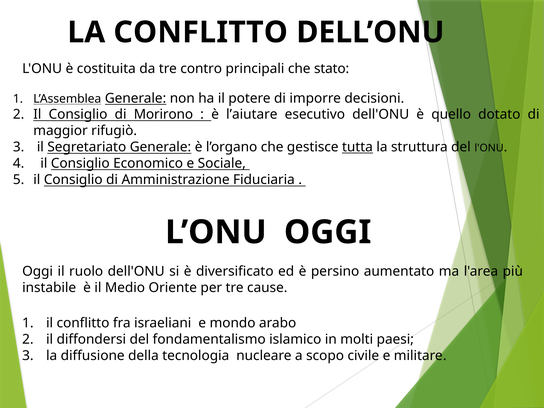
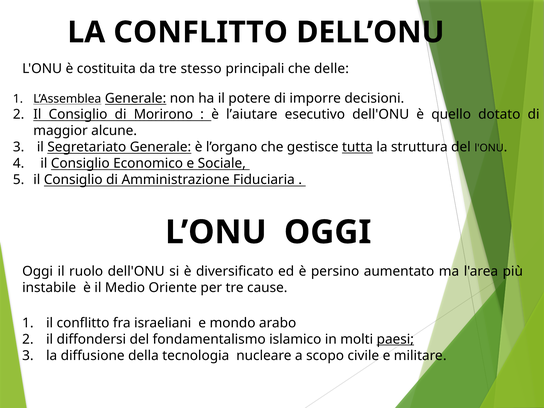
contro: contro -> stesso (201, 69)
stato: stato -> delle (331, 69)
rifugiò: rifugiò -> alcune (114, 131)
paesi underline: none -> present (395, 339)
